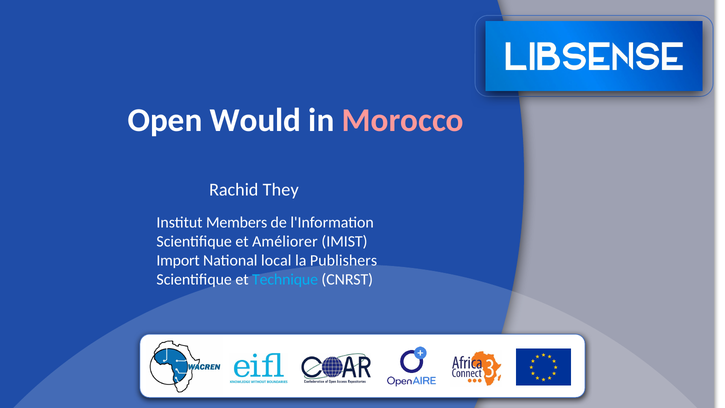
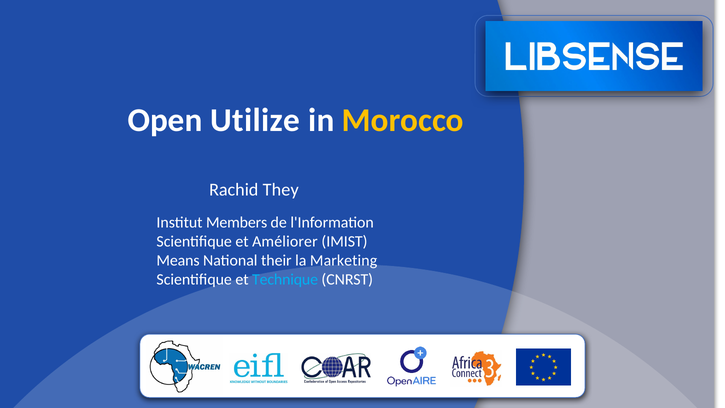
Would: Would -> Utilize (255, 120)
Morocco colour: pink -> yellow (403, 120)
Import: Import -> Means (178, 260)
local: local -> their (276, 260)
Publishers: Publishers -> Marketing (344, 260)
